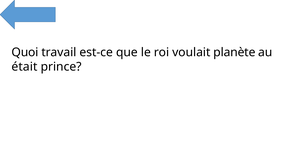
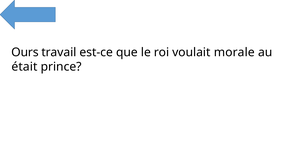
Quoi: Quoi -> Ours (25, 52)
planète: planète -> morale (234, 52)
